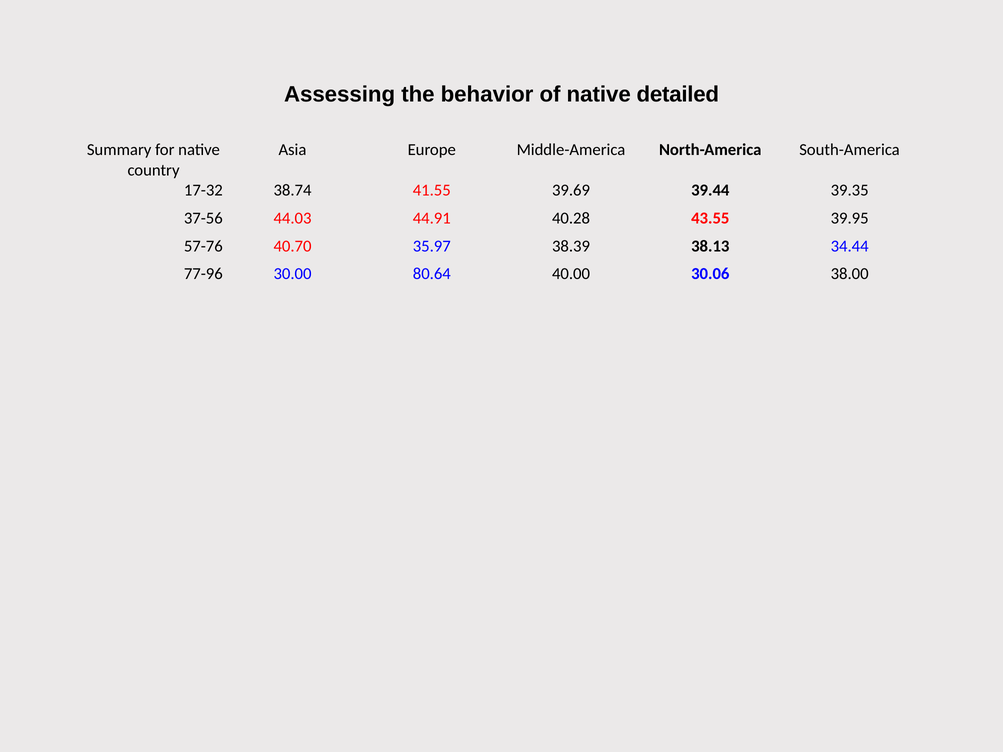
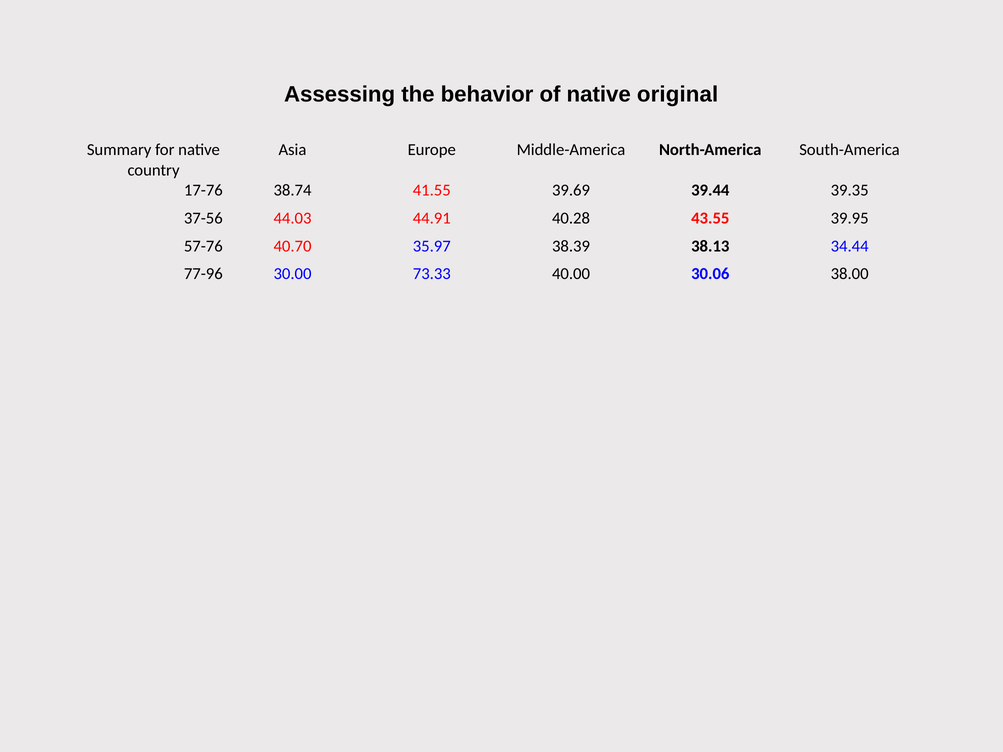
detailed: detailed -> original (678, 94)
17-32: 17-32 -> 17-76 (203, 190)
80.64: 80.64 -> 73.33 (432, 274)
